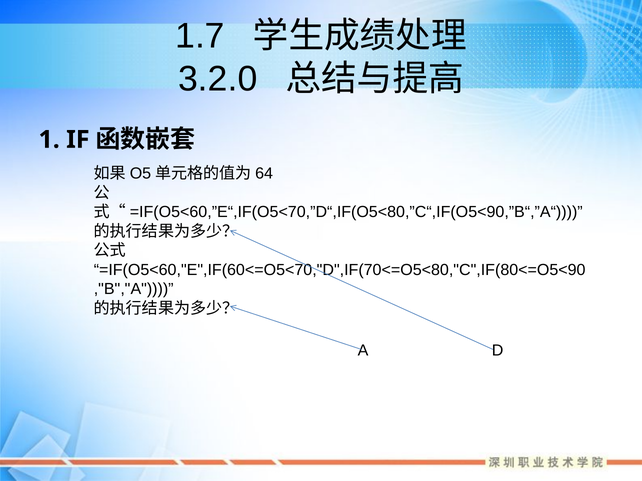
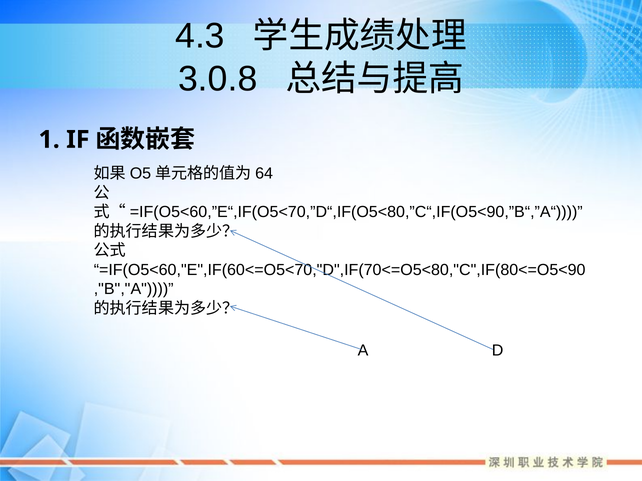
1.7: 1.7 -> 4.3 (200, 36)
3.2.0: 3.2.0 -> 3.0.8 (218, 79)
